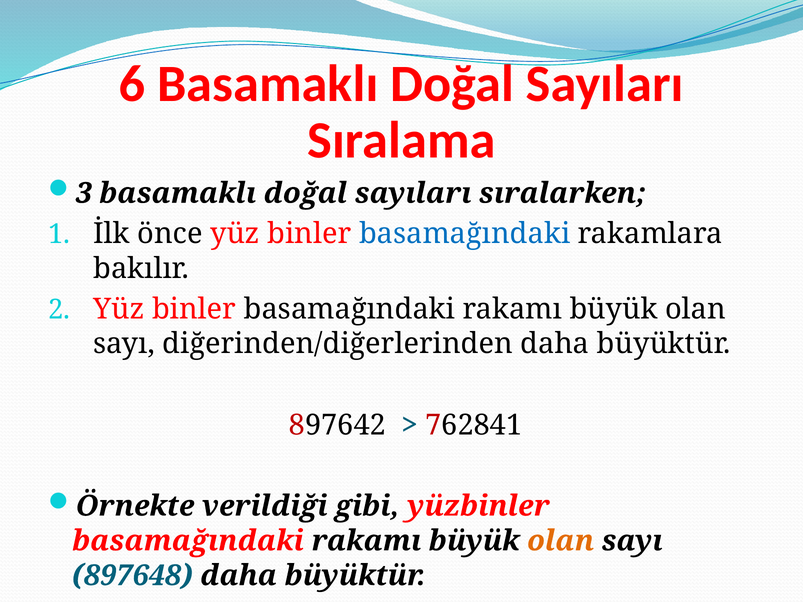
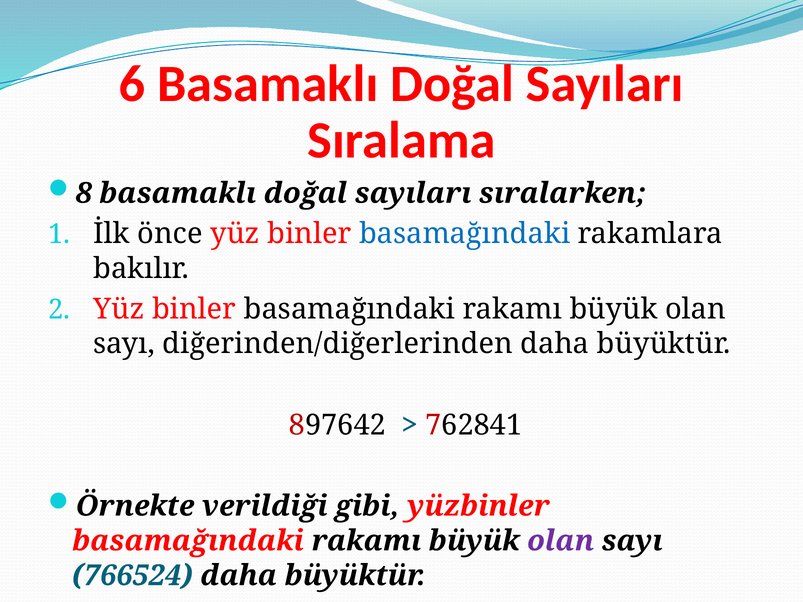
3: 3 -> 8 (84, 193)
olan colour: orange -> purple (561, 541)
897648: 897648 -> 766524 (132, 576)
